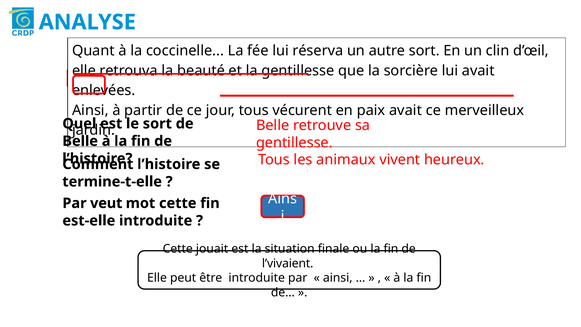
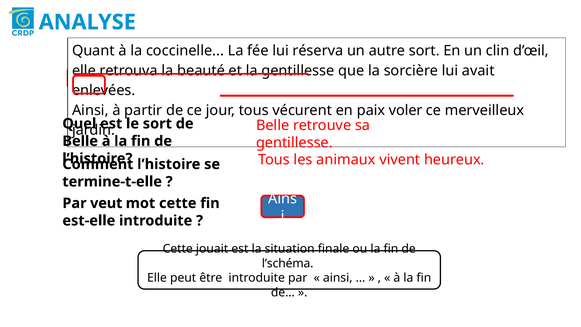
paix avait: avait -> voler (406, 110)
l’vivaient: l’vivaient -> l’schéma (288, 263)
